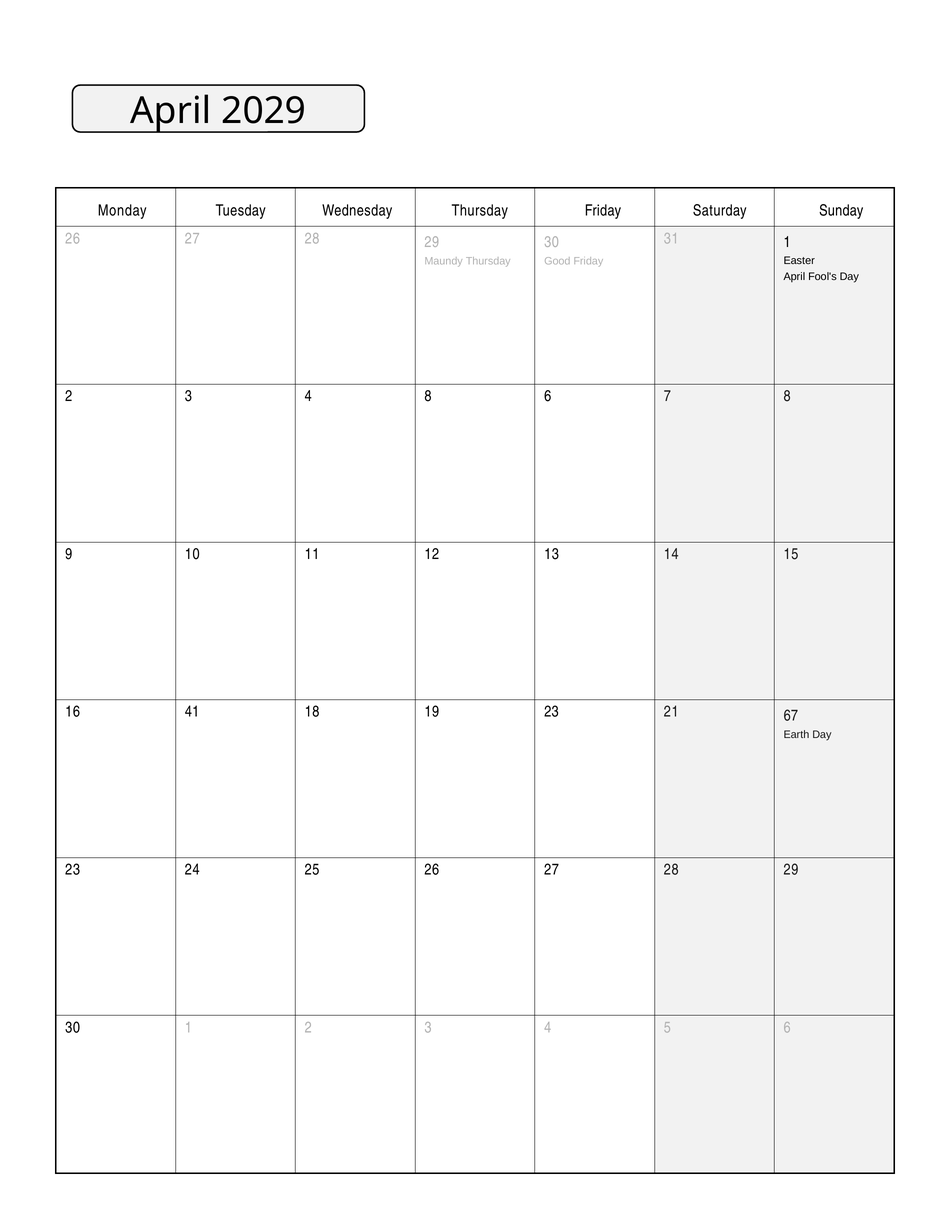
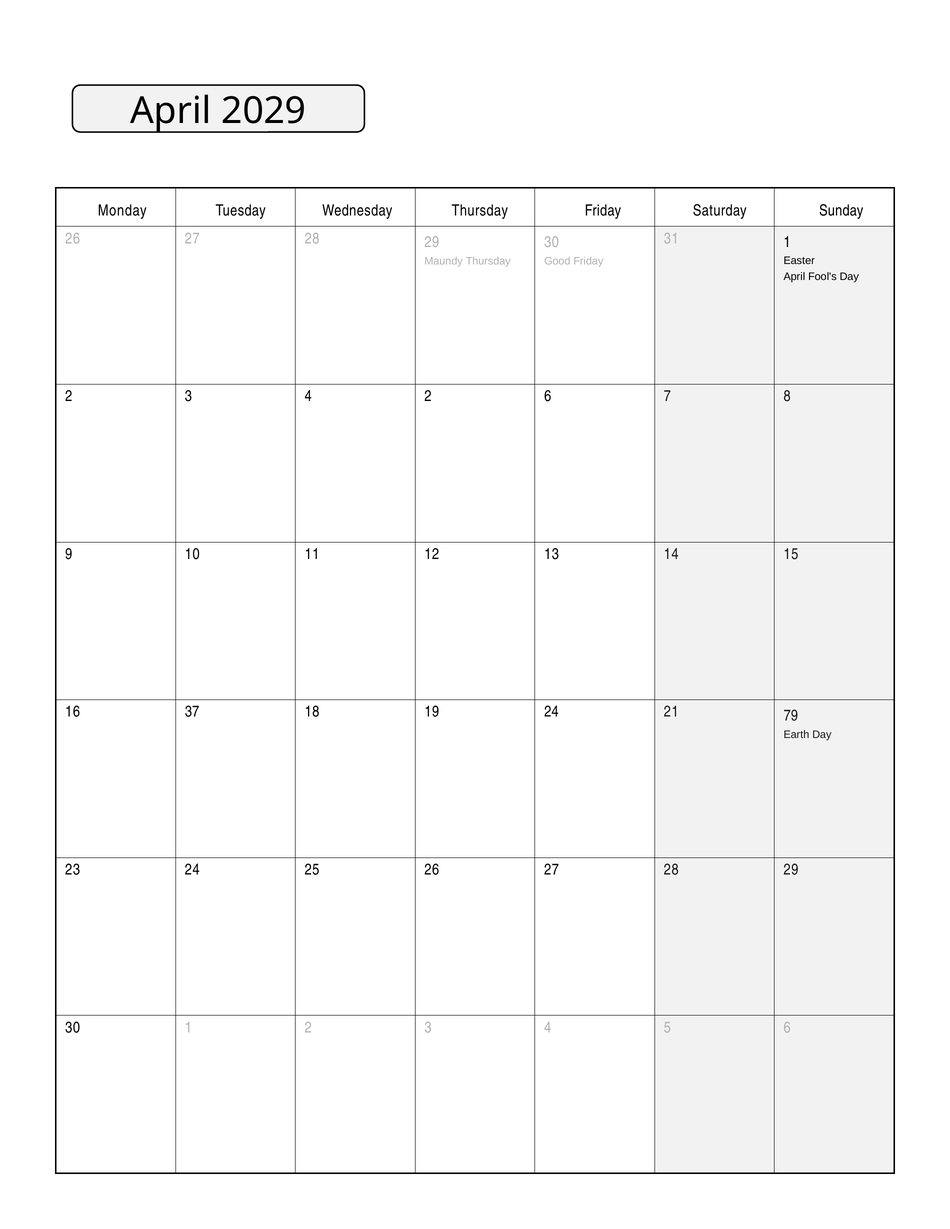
4 8: 8 -> 2 (428, 396)
41: 41 -> 37 (192, 712)
19 23: 23 -> 24 (551, 712)
67: 67 -> 79 (791, 716)
